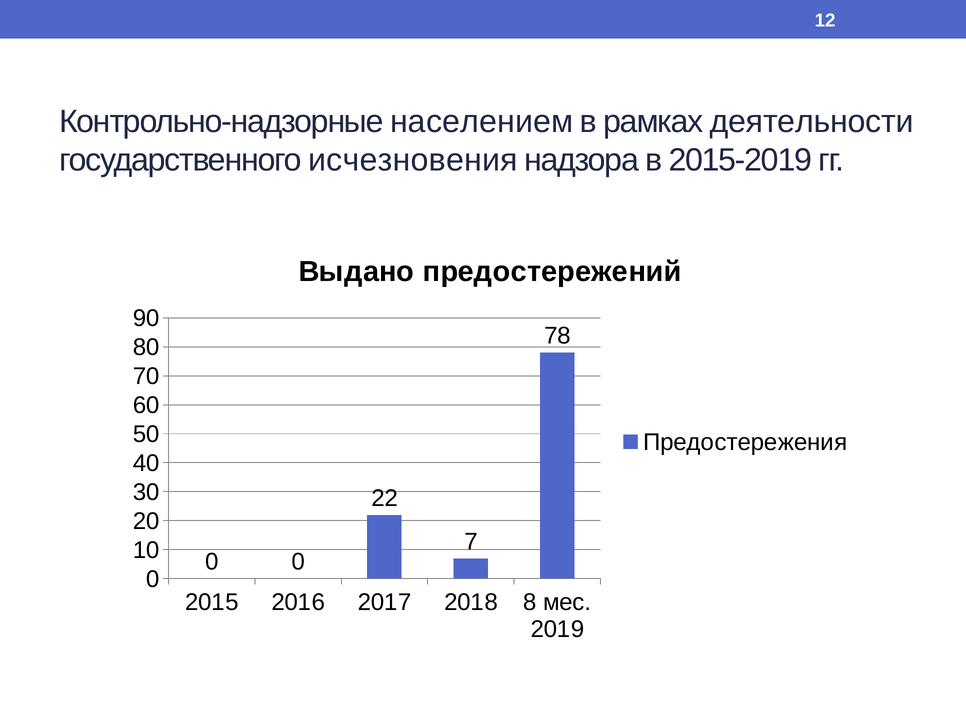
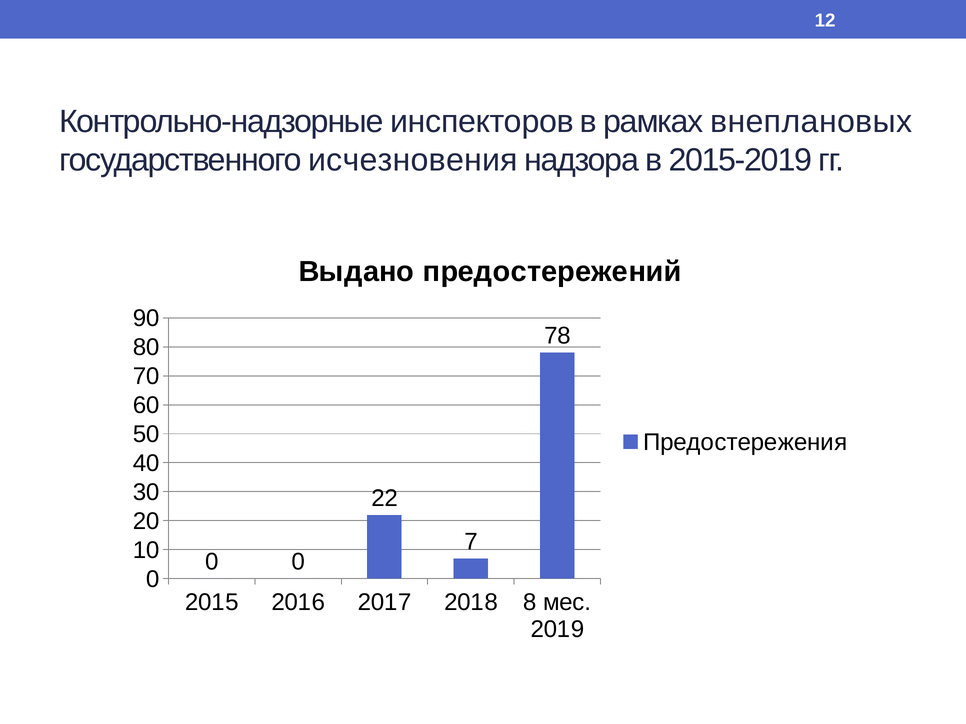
населением: населением -> инспекторов (482, 122)
деятельности: деятельности -> внеплановых (811, 122)
